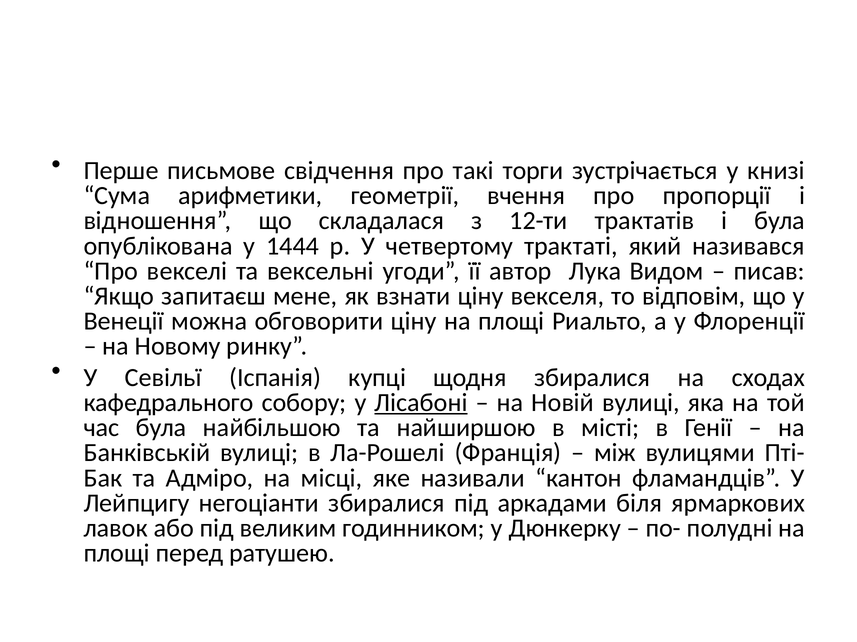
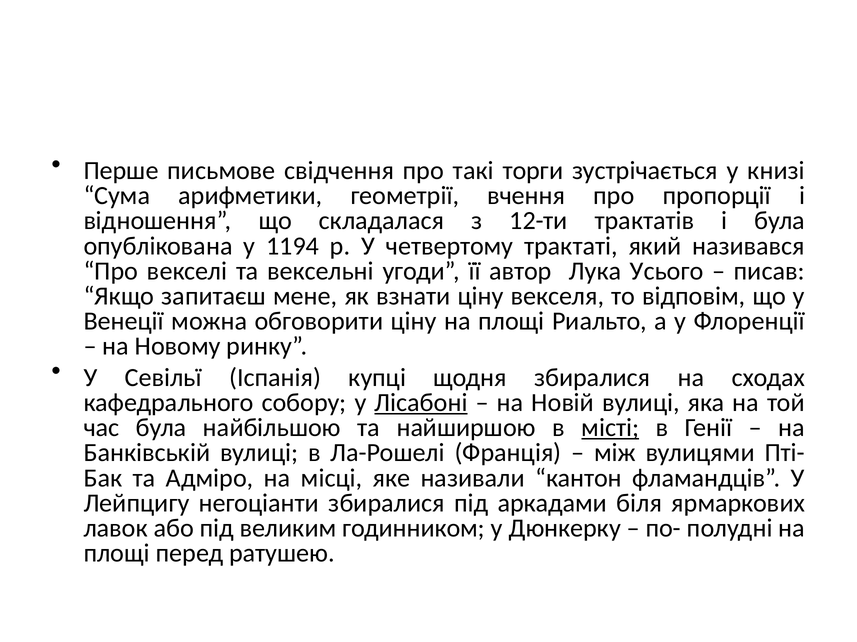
1444: 1444 -> 1194 (293, 246)
Видом: Видом -> Усього (667, 271)
місті underline: none -> present (610, 428)
